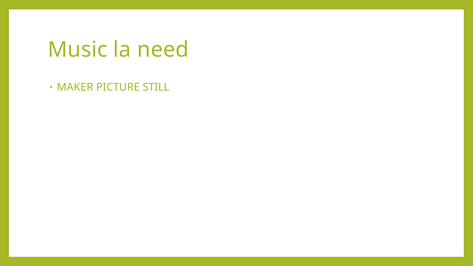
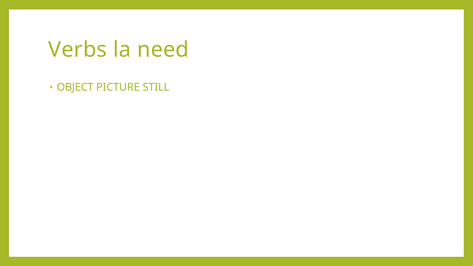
Music: Music -> Verbs (78, 50)
MAKER: MAKER -> OBJECT (75, 87)
